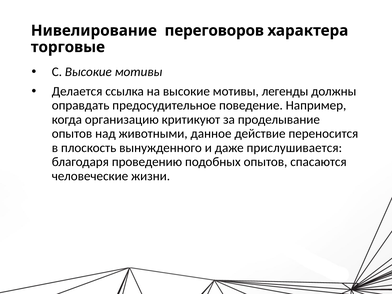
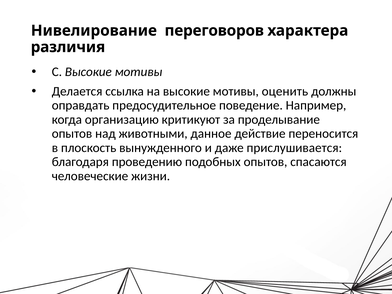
торговые: торговые -> различия (68, 47)
легенды: легенды -> оценить (285, 91)
